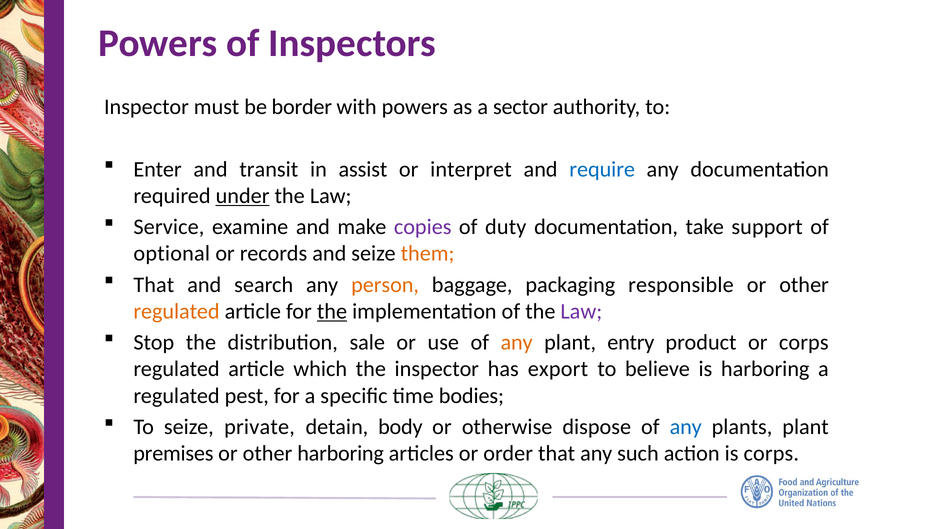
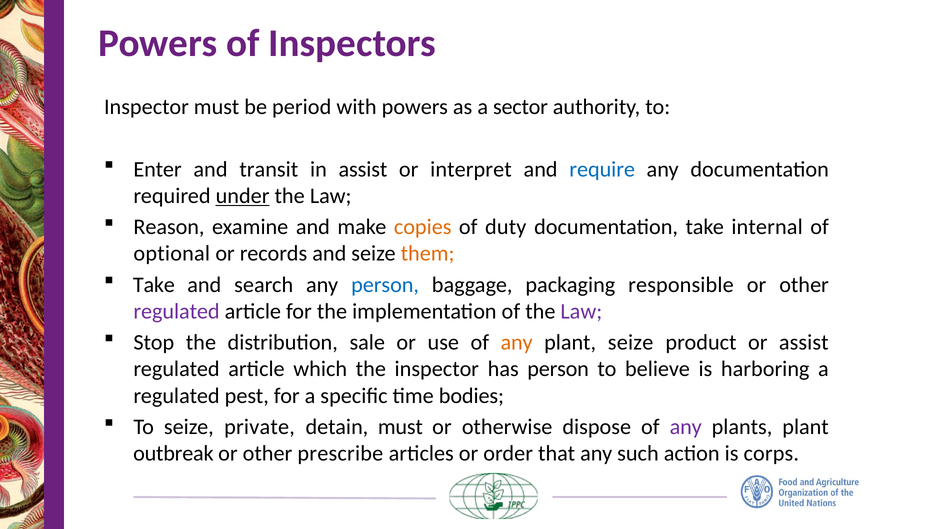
border: border -> period (302, 107)
Service: Service -> Reason (169, 227)
copies colour: purple -> orange (423, 227)
support: support -> internal (767, 227)
That: That -> Take (154, 285)
person colour: orange -> blue (385, 285)
regulated colour: orange -> purple (177, 312)
the underline: present -> none (332, 312)
plant entry: entry -> seize (631, 343)
or corps: corps -> assist (804, 343)
has export: export -> person (558, 369)
detain body: body -> must (400, 427)
any colour: blue -> purple (686, 427)
premises: premises -> outbreak (173, 454)
other harboring: harboring -> prescribe (340, 454)
